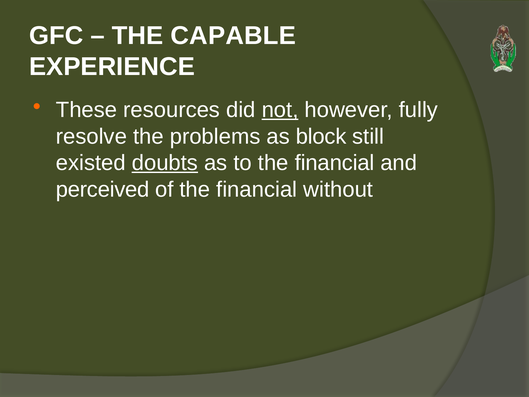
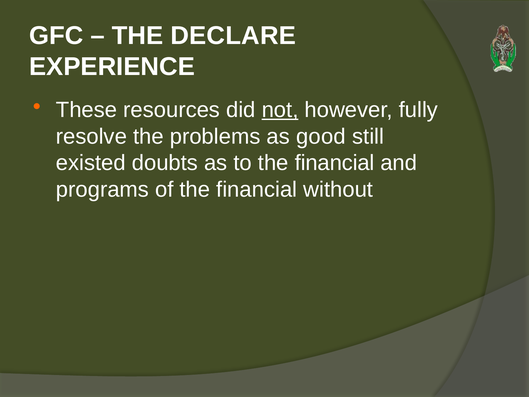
CAPABLE: CAPABLE -> DECLARE (233, 36)
block: block -> good (321, 136)
doubts underline: present -> none (165, 163)
perceived: perceived -> programs (102, 189)
